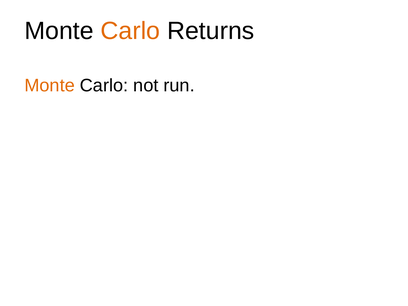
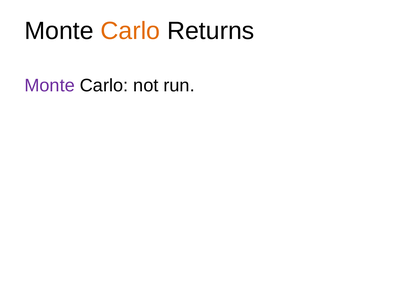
Monte colour: orange -> purple (50, 86)
